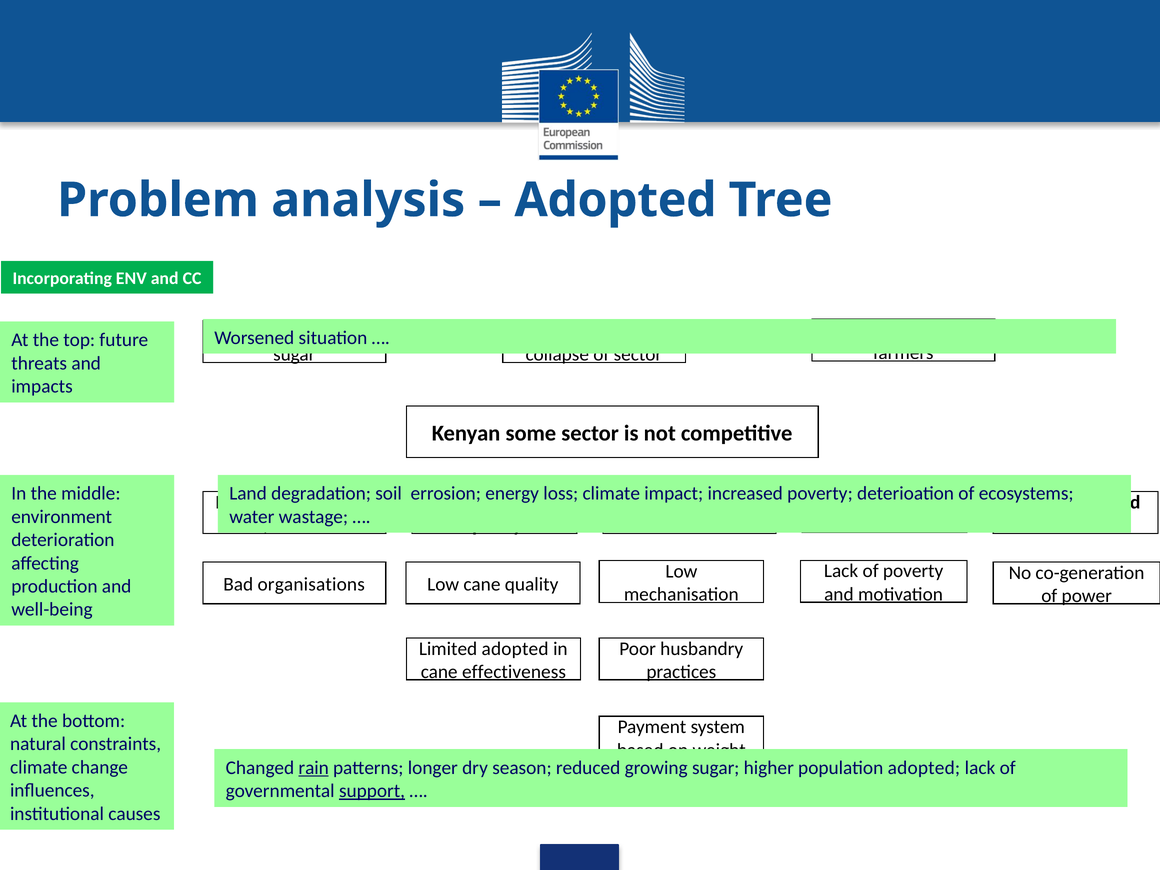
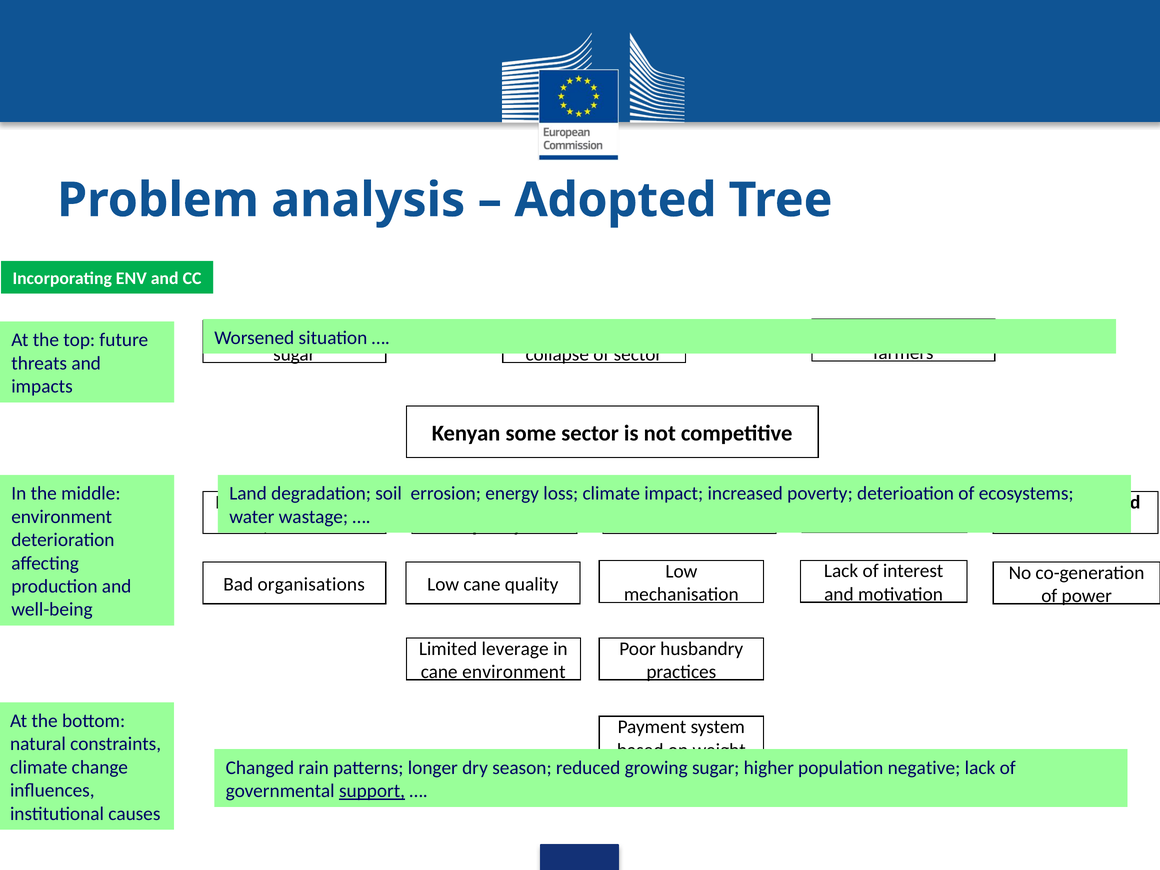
of poverty: poverty -> interest (913, 571)
Limited adopted: adopted -> leverage (515, 649)
cane effectiveness: effectiveness -> environment (514, 672)
rain underline: present -> none (314, 768)
population adopted: adopted -> negative (924, 768)
